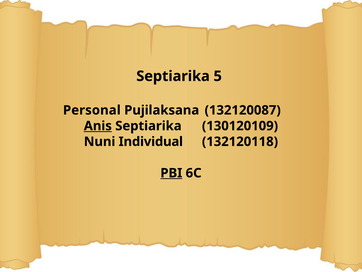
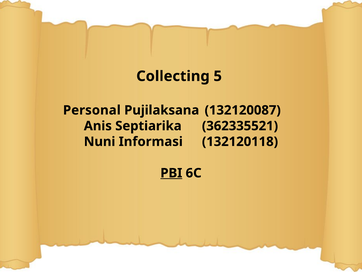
Septiarika: Septiarika -> Collecting (173, 76)
Anis underline: present -> none (98, 126)
130120109: 130120109 -> 362335521 (240, 126)
Individual: Individual -> Informasi (151, 141)
